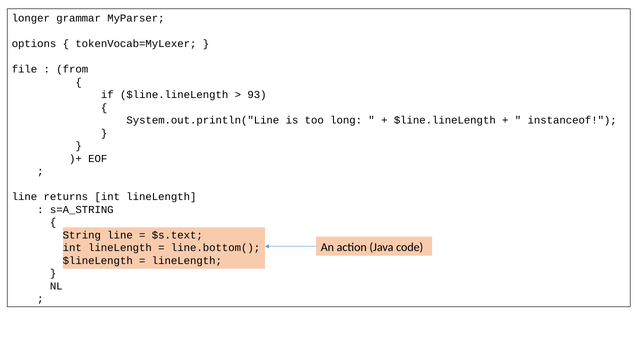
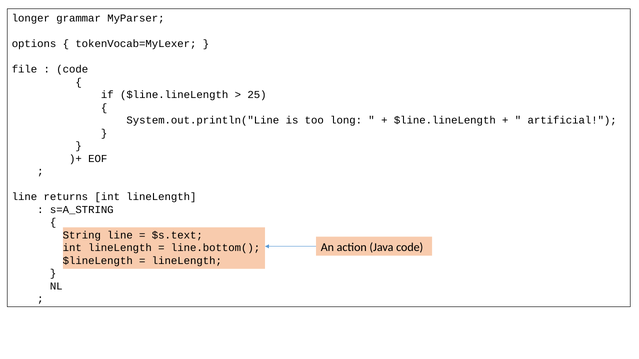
from: from -> code (72, 69)
93: 93 -> 25 (257, 95)
instanceof: instanceof -> artificial (572, 120)
